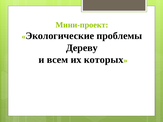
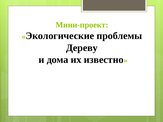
всем: всем -> дома (58, 60)
которых: которых -> известно (104, 60)
